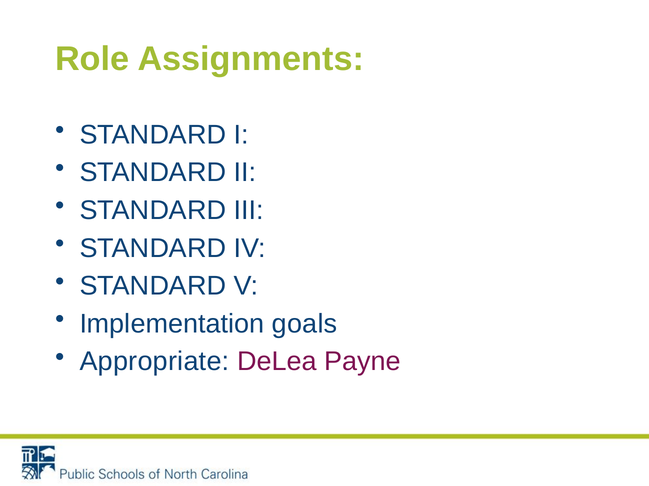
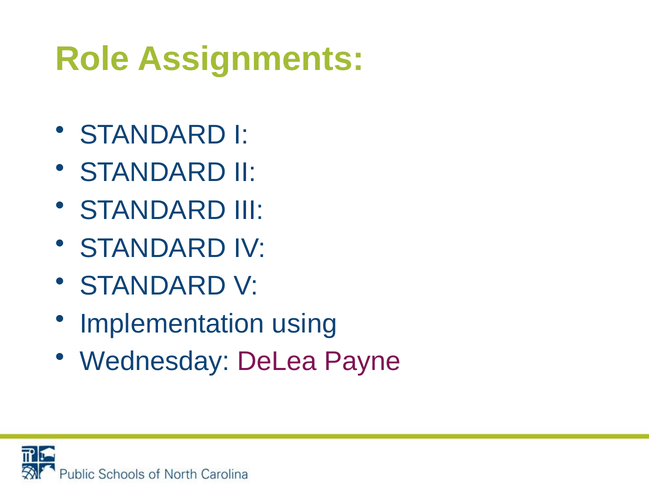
goals: goals -> using (305, 324)
Appropriate: Appropriate -> Wednesday (155, 362)
